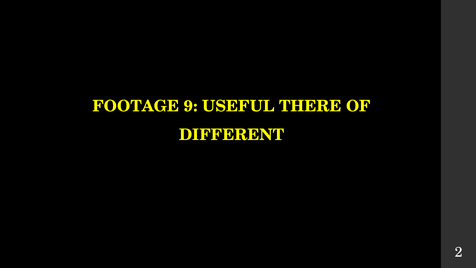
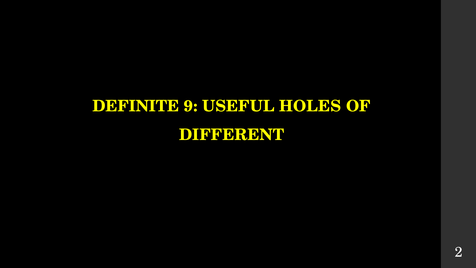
FOOTAGE: FOOTAGE -> DEFINITE (136, 106)
THERE: THERE -> HOLES (310, 106)
